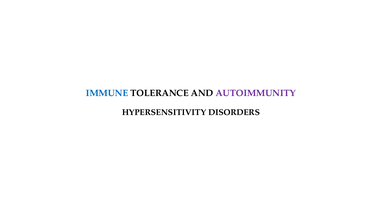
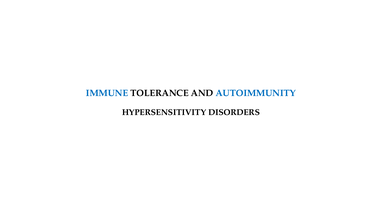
AUTOIMMUNITY colour: purple -> blue (256, 93)
